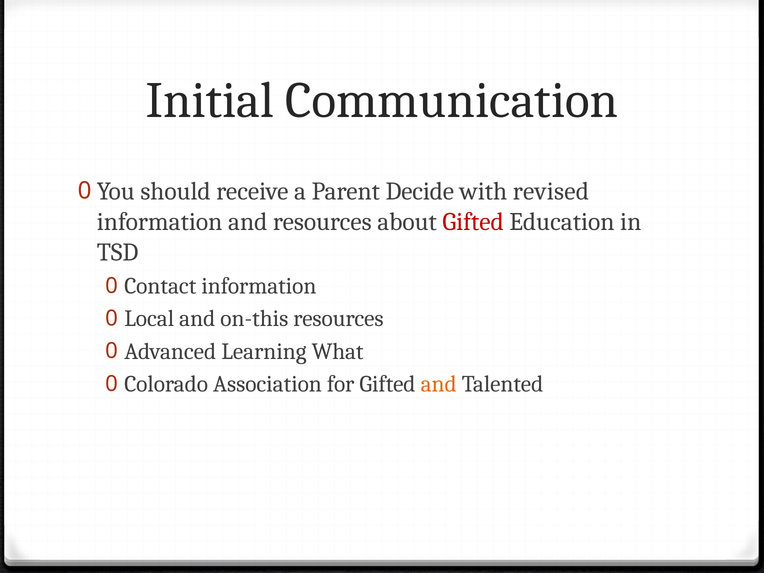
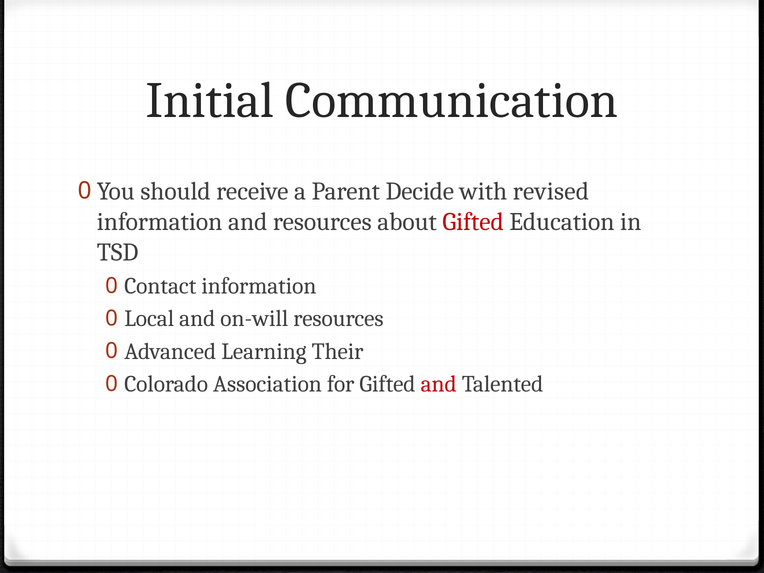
on-this: on-this -> on-will (254, 319)
What: What -> Their (338, 351)
and colour: orange -> red (439, 384)
